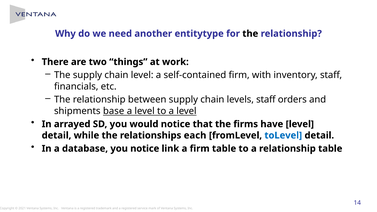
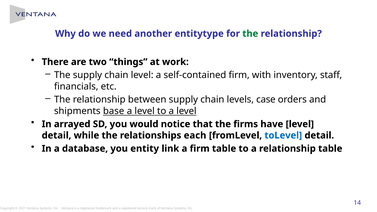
the colour: black -> green (250, 34)
levels staff: staff -> case (266, 100)
you notice: notice -> entity (145, 149)
